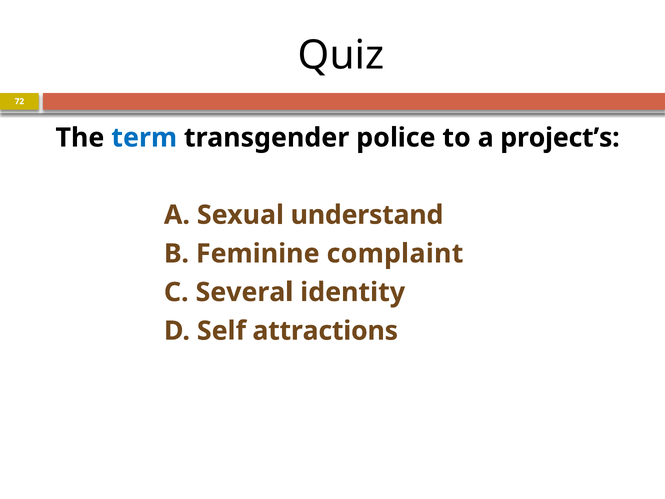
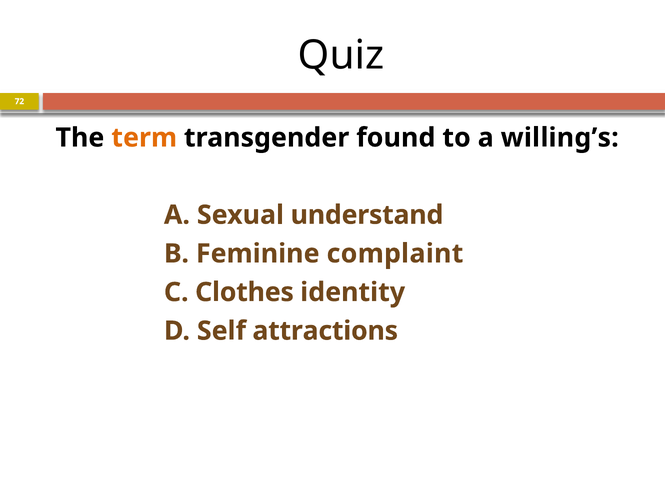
term colour: blue -> orange (144, 138)
police: police -> found (396, 138)
project’s: project’s -> willing’s (560, 138)
Several: Several -> Clothes (245, 292)
